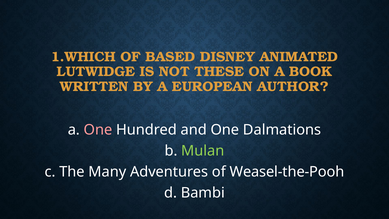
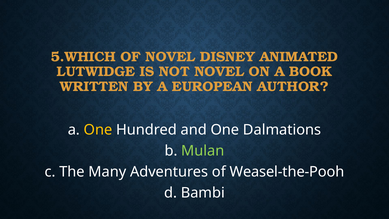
1.WHICH: 1.WHICH -> 5.WHICH (83, 57)
OF BASED: BASED -> NOVEL (170, 57)
NOT THESE: THESE -> NOVEL (219, 72)
One colour: pink -> yellow (98, 130)
